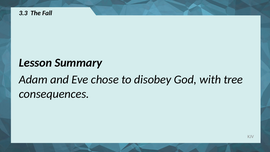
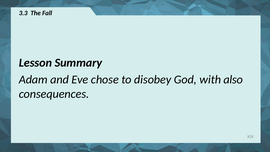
tree: tree -> also (233, 80)
